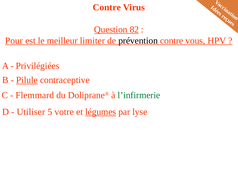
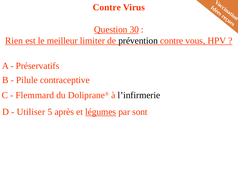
82: 82 -> 30 (134, 29)
Pour: Pour -> Rien (14, 41)
Privilégiées: Privilégiées -> Préservatifs (38, 66)
Pilule underline: present -> none (27, 80)
l’infirmerie colour: green -> black (139, 95)
votre: votre -> après (64, 112)
lyse: lyse -> sont (140, 112)
